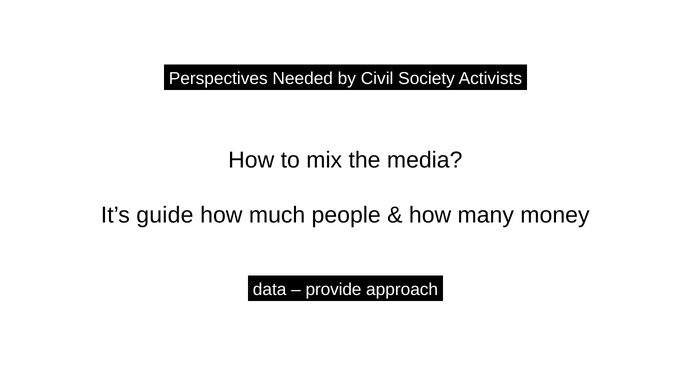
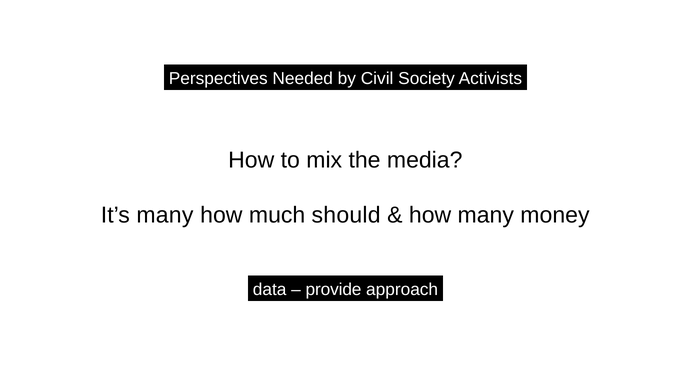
It’s guide: guide -> many (165, 216)
people: people -> should (346, 216)
